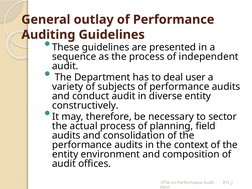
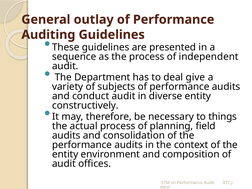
user: user -> give (195, 77)
sector: sector -> things (223, 117)
